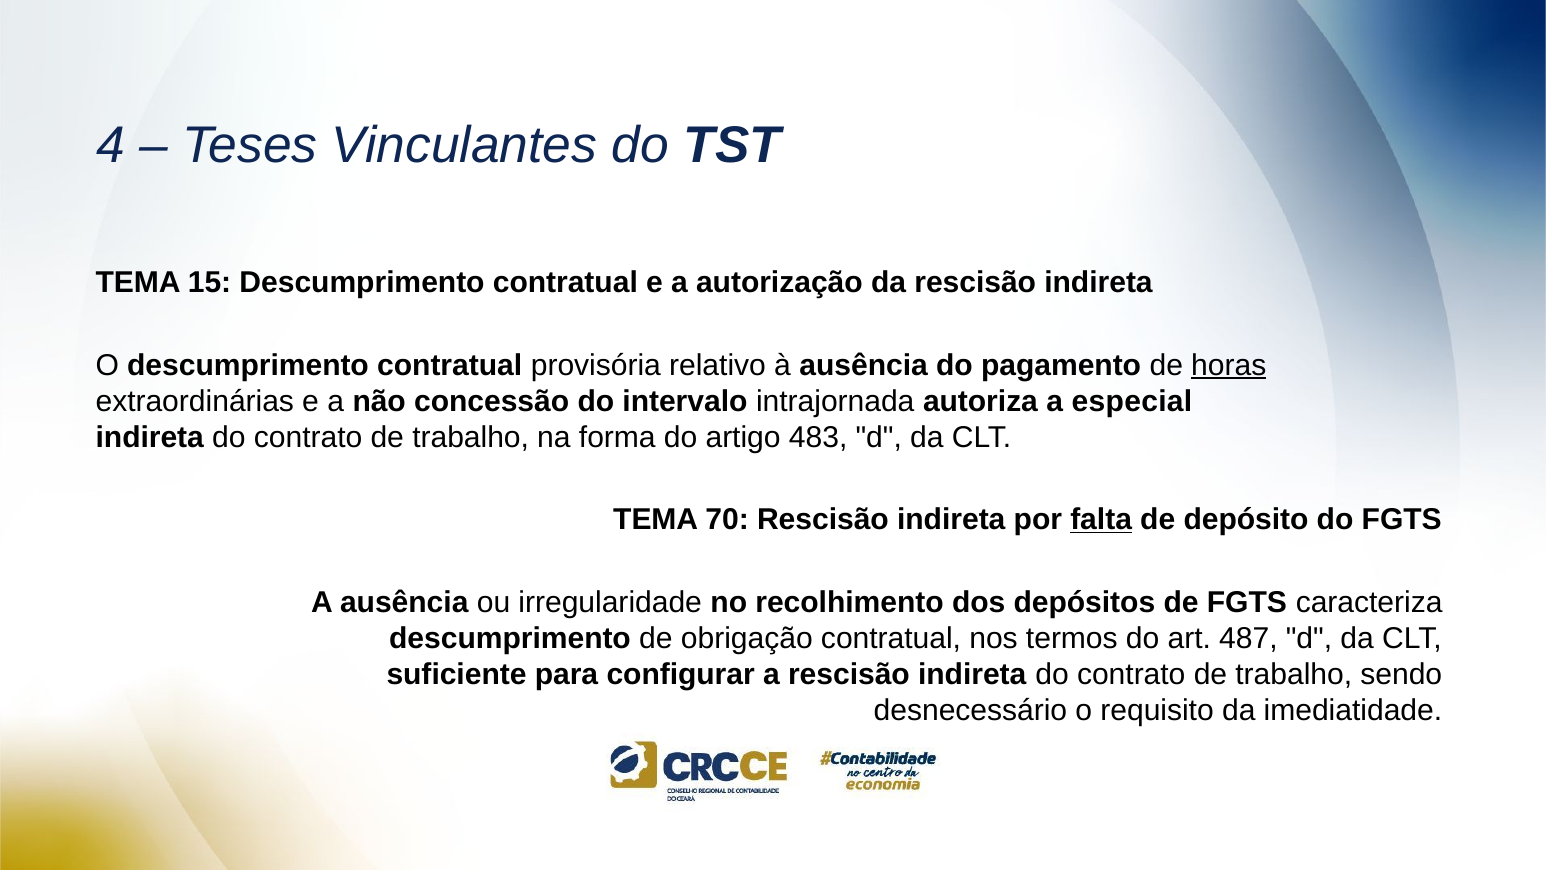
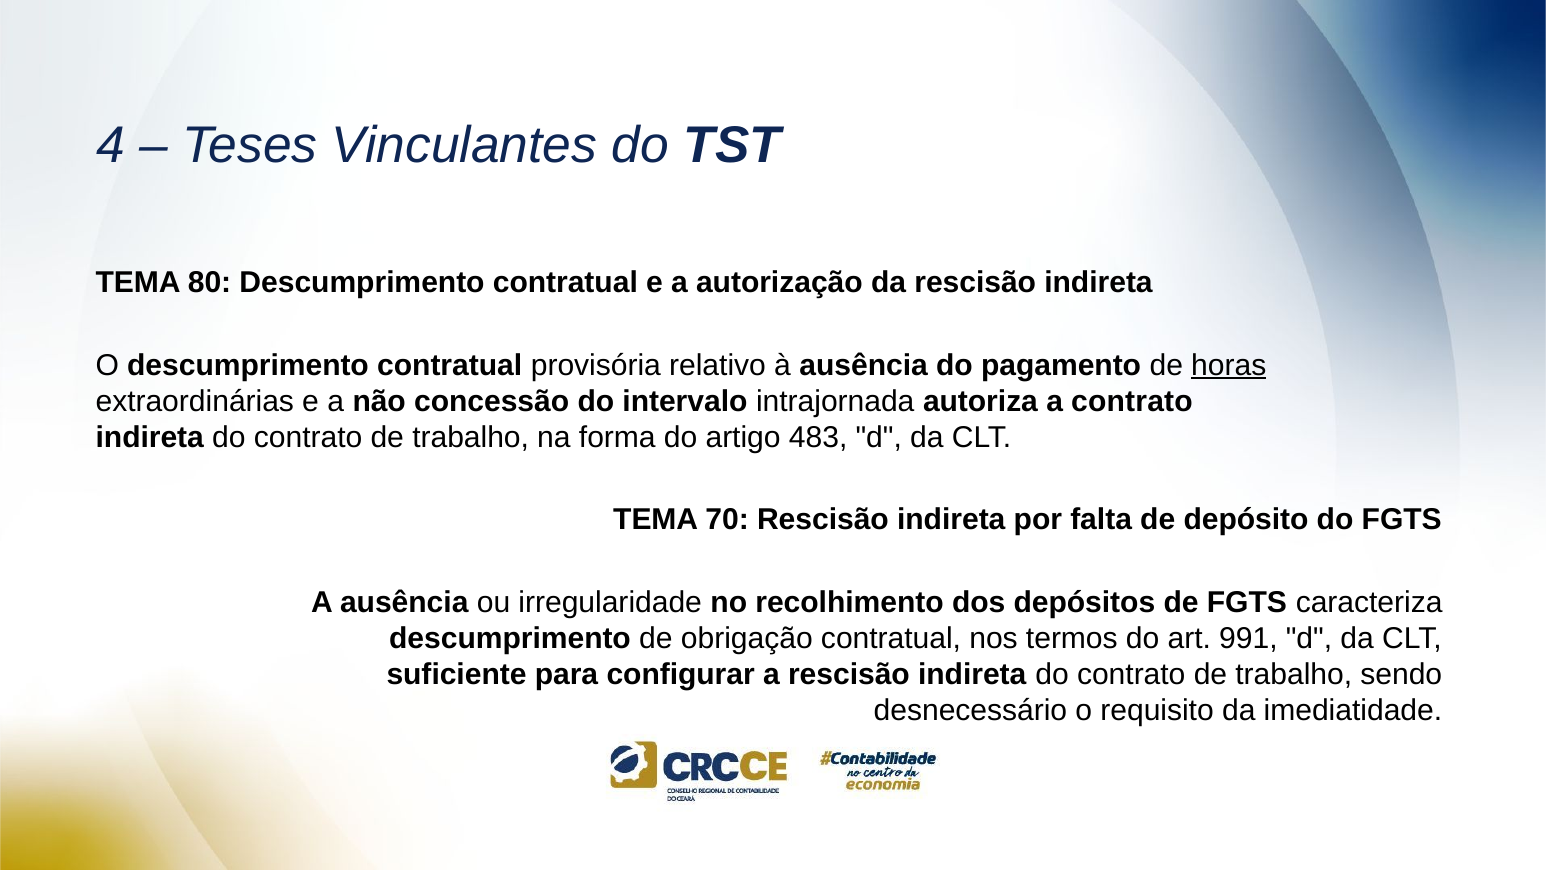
15: 15 -> 80 (210, 282)
a especial: especial -> contrato (1132, 401)
falta underline: present -> none (1101, 519)
487: 487 -> 991 (1248, 638)
